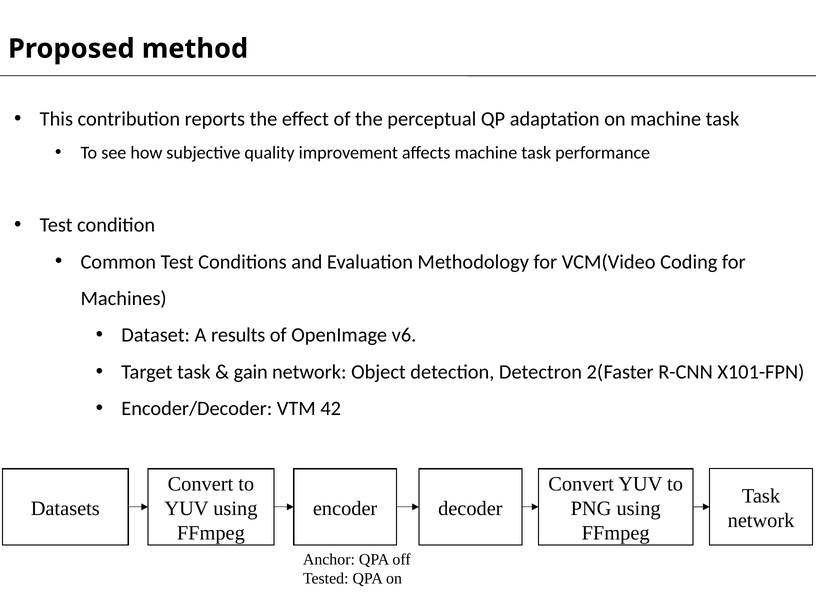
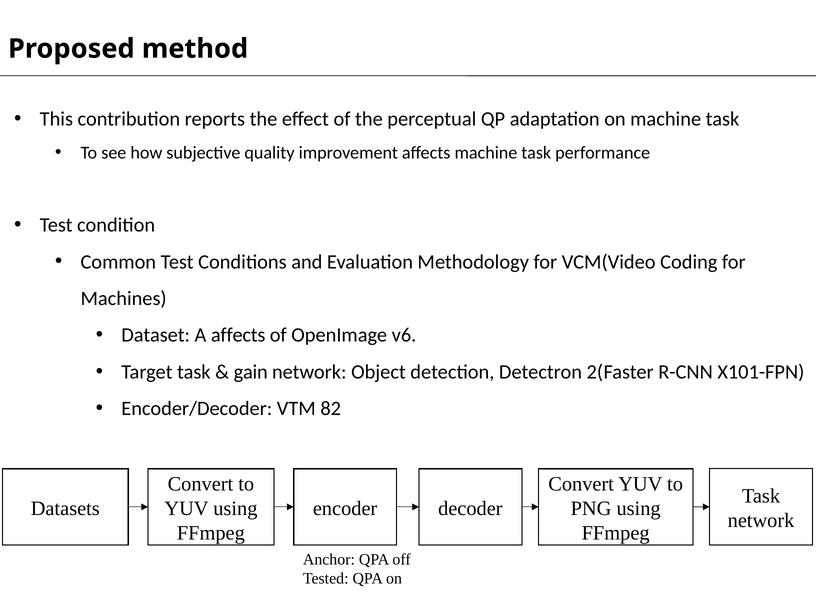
A results: results -> affects (238, 335)
42: 42 -> 82 (331, 409)
